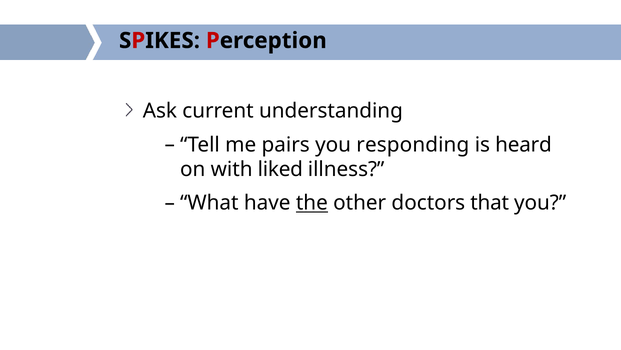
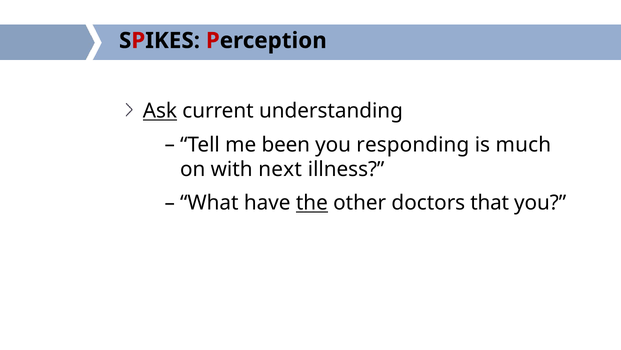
Ask underline: none -> present (160, 111)
pairs: pairs -> been (286, 144)
heard: heard -> much (523, 144)
liked: liked -> next (280, 169)
